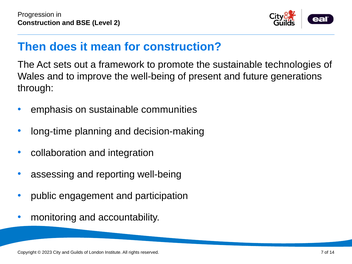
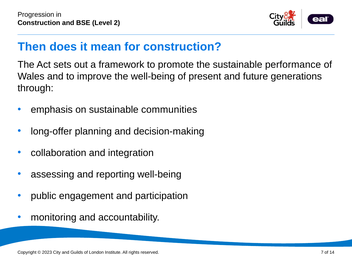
technologies: technologies -> performance (293, 65)
long-time: long-time -> long-offer (51, 131)
